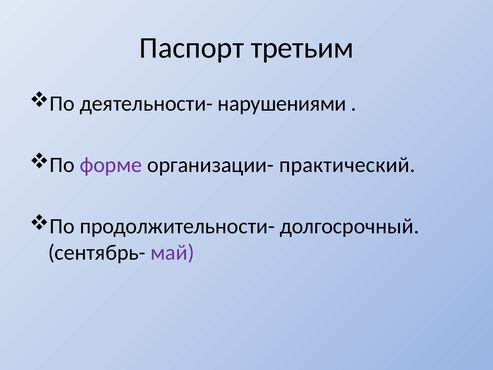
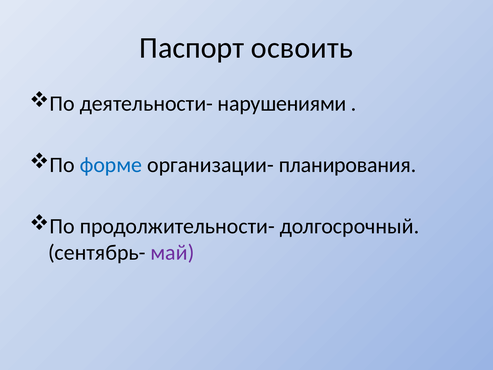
третьим: третьим -> освоить (302, 48)
форме colour: purple -> blue (111, 165)
практический: практический -> планирования (348, 165)
